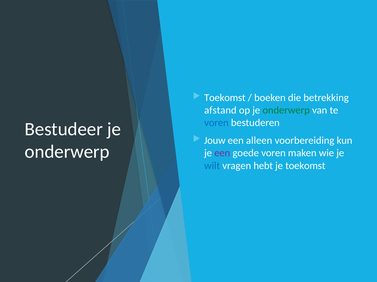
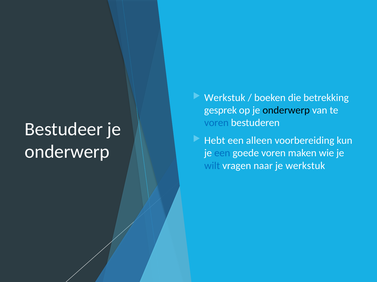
Toekomst: Toekomst -> Werkstuk (225, 98)
afstand: afstand -> gesprek (220, 110)
onderwerp colour: green -> black (286, 110)
Jouw: Jouw -> Hebt (215, 141)
een colour: purple -> blue (222, 153)
hebt: hebt -> naar (263, 166)
je toekomst: toekomst -> werkstuk (305, 166)
